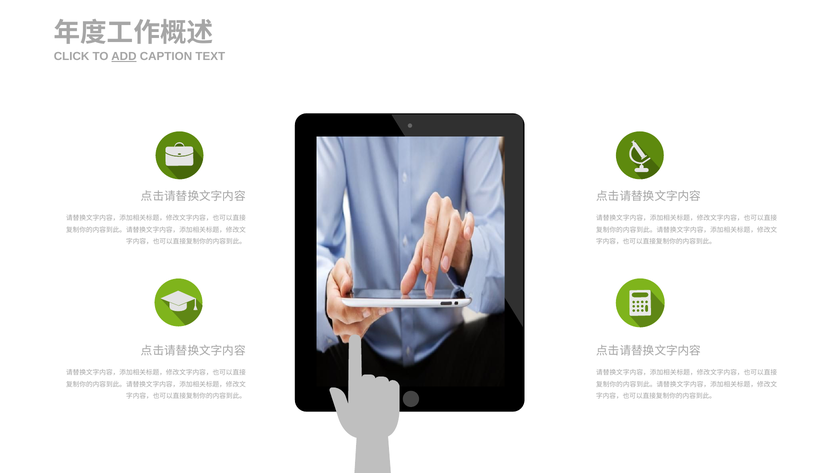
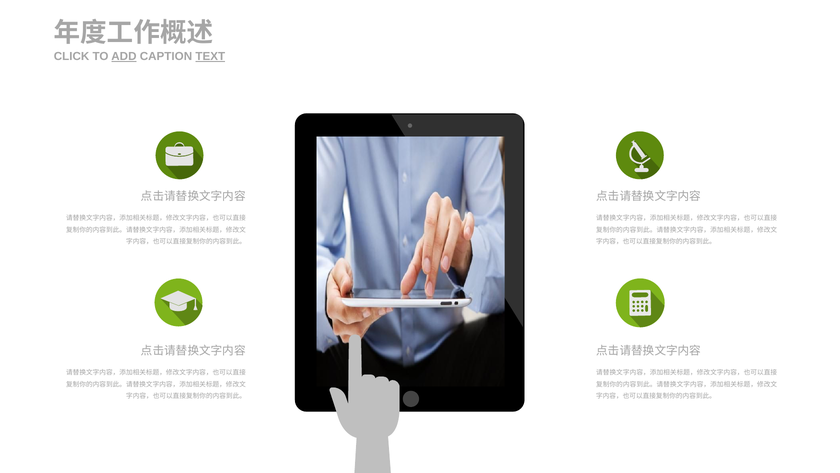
TEXT underline: none -> present (210, 56)
